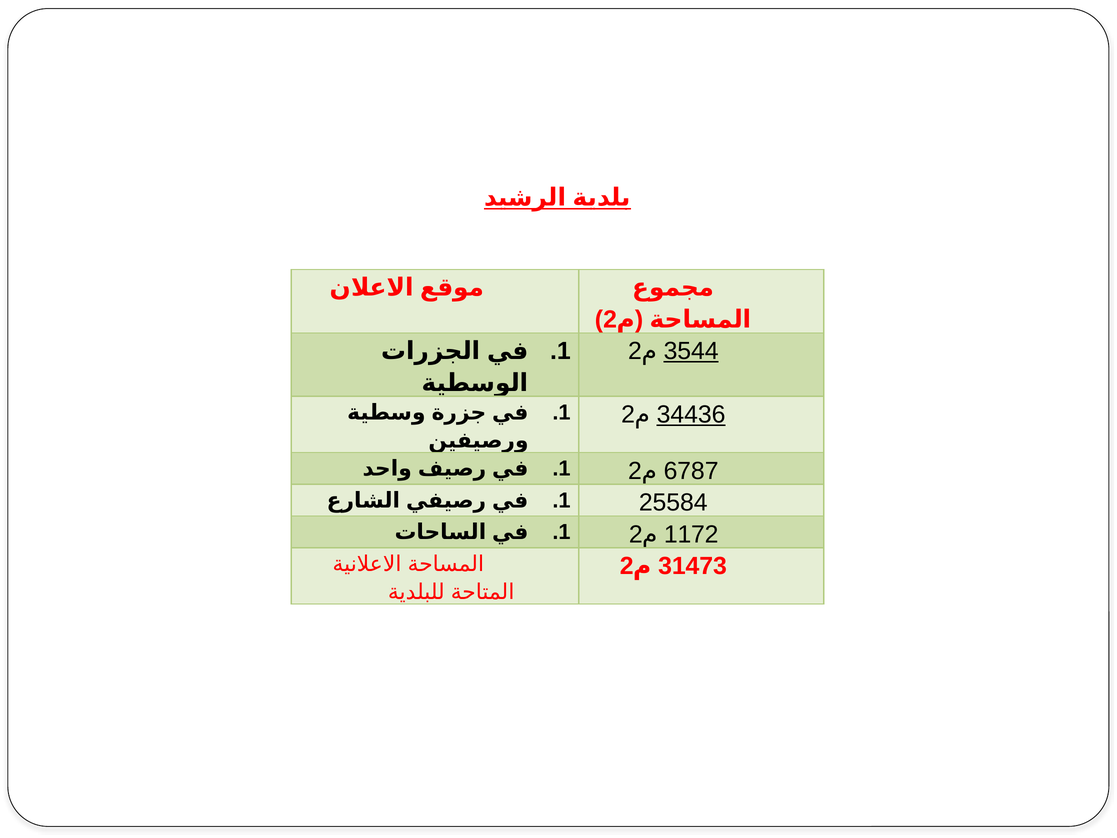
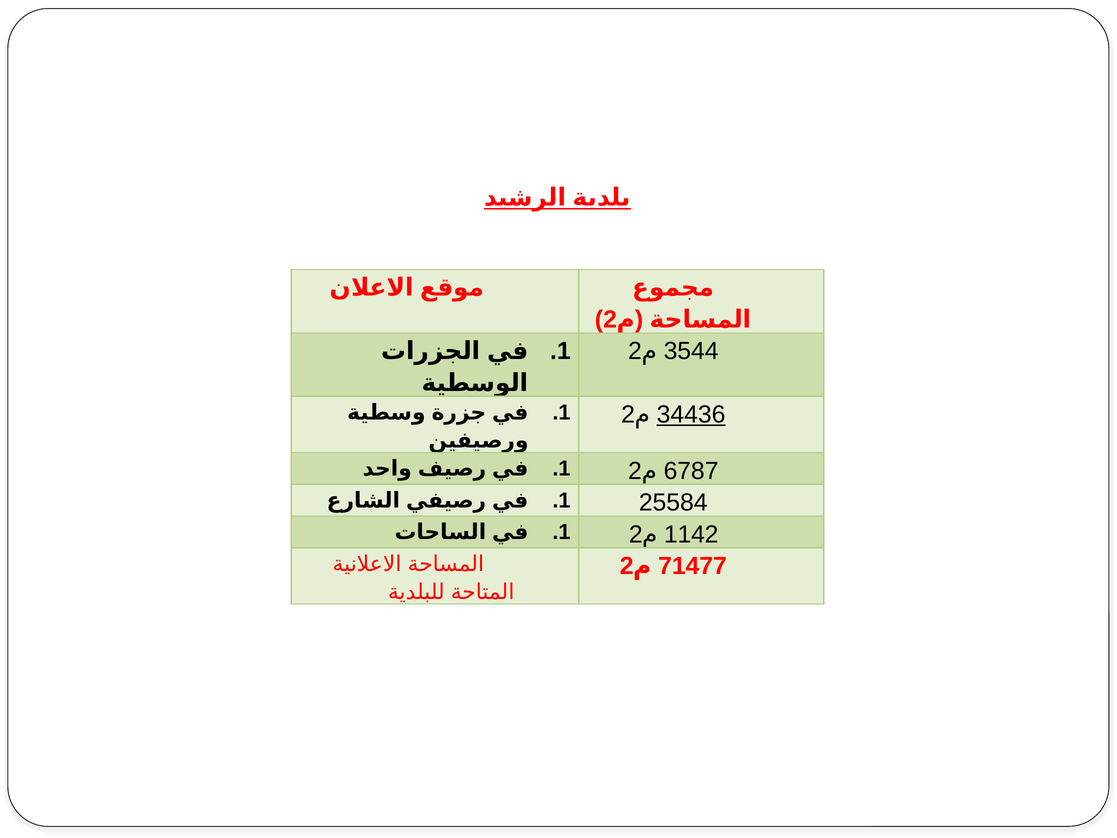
3544 underline: present -> none (691, 351)
1172: 1172 -> 1142 (691, 534)
31473: 31473 -> 71477 (693, 566)
